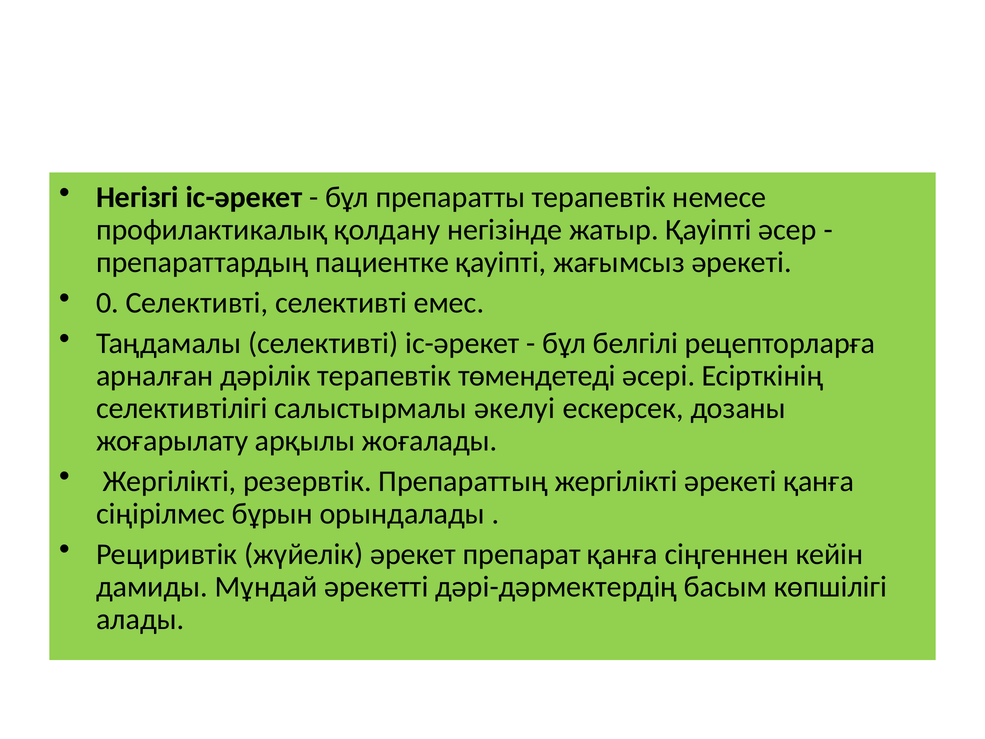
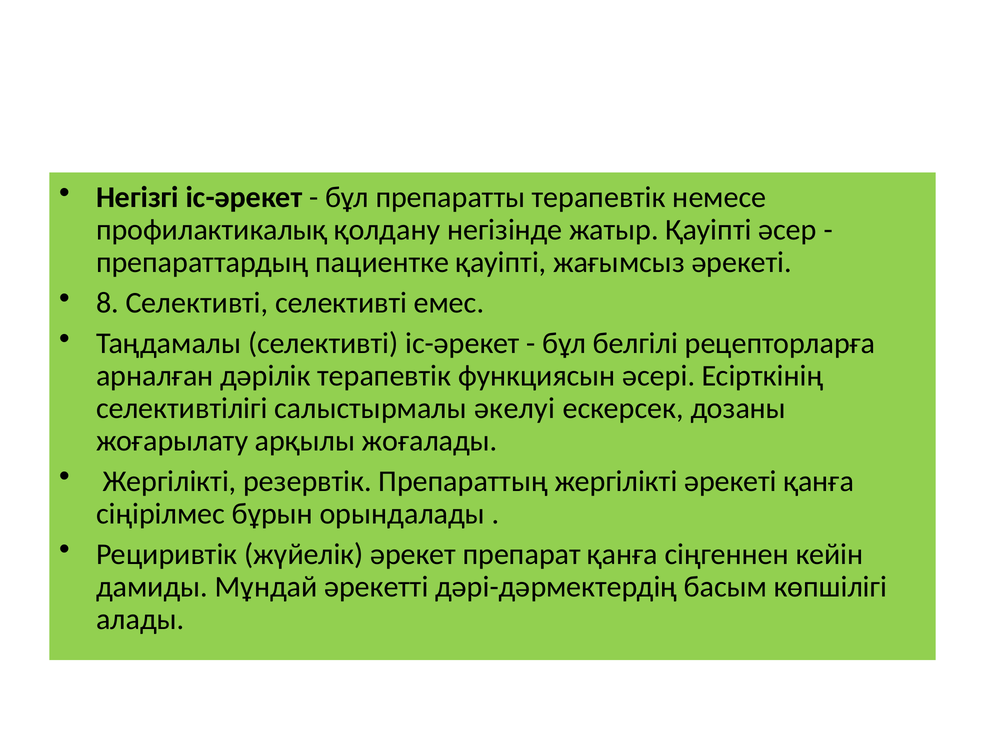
0: 0 -> 8 (107, 303)
төмендетеді: төмендетеді -> функциясын (537, 376)
